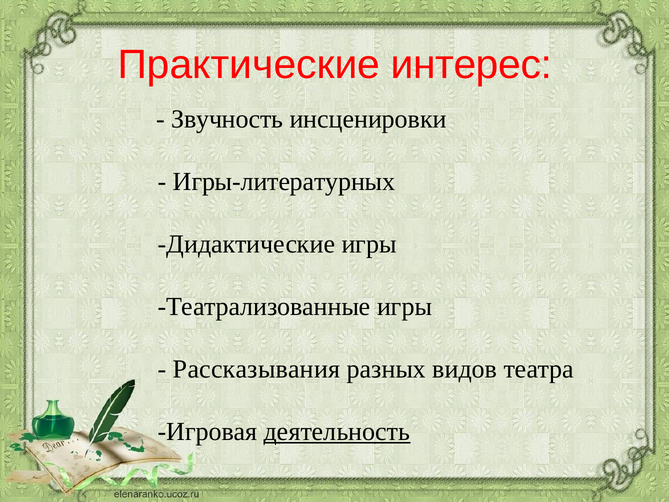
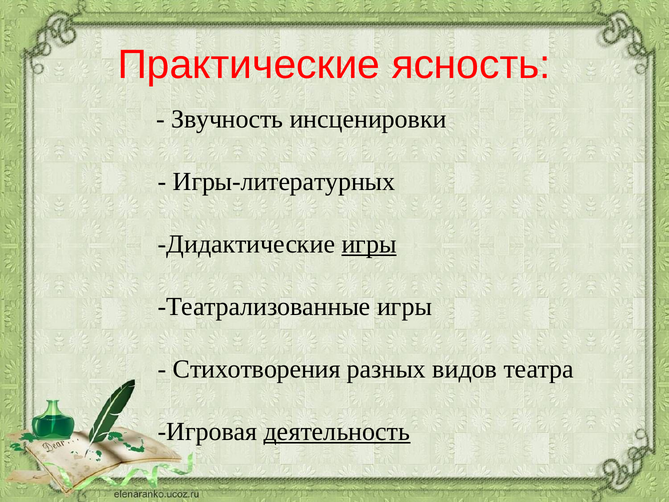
интерес: интерес -> ясность (471, 65)
игры underline: none -> present (369, 244)
Рассказывания: Рассказывания -> Стихотворения (257, 369)
